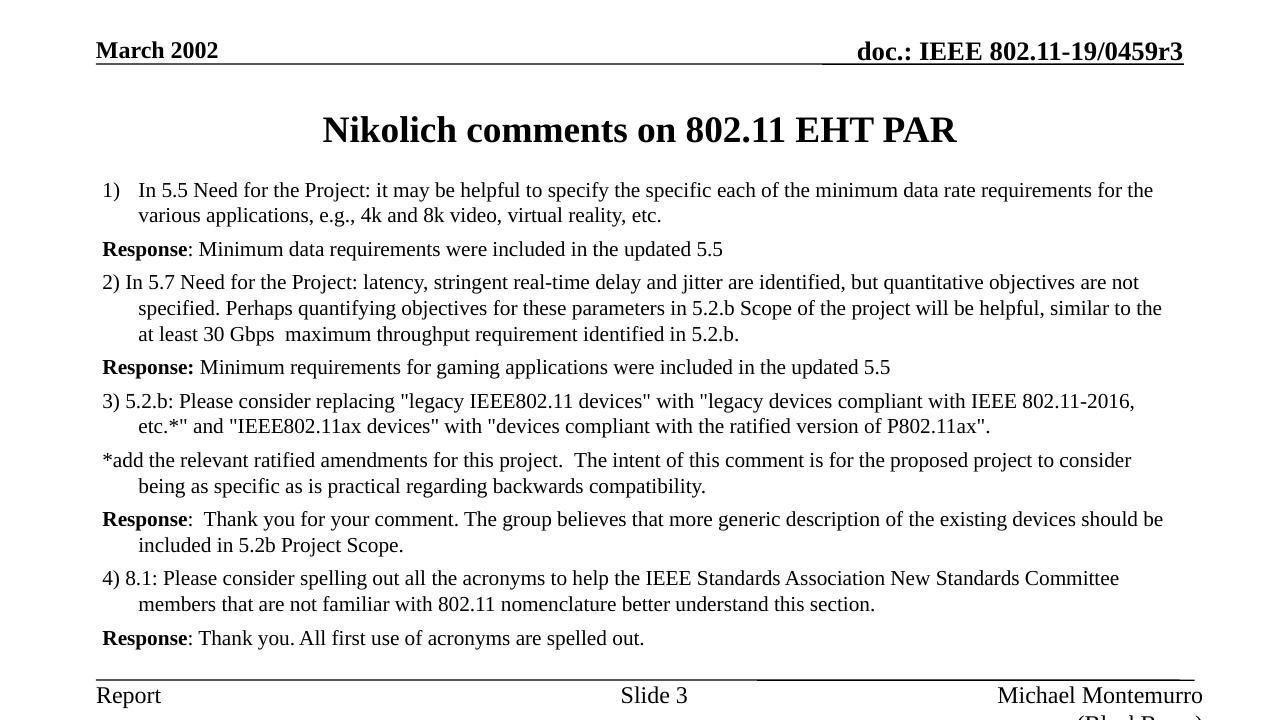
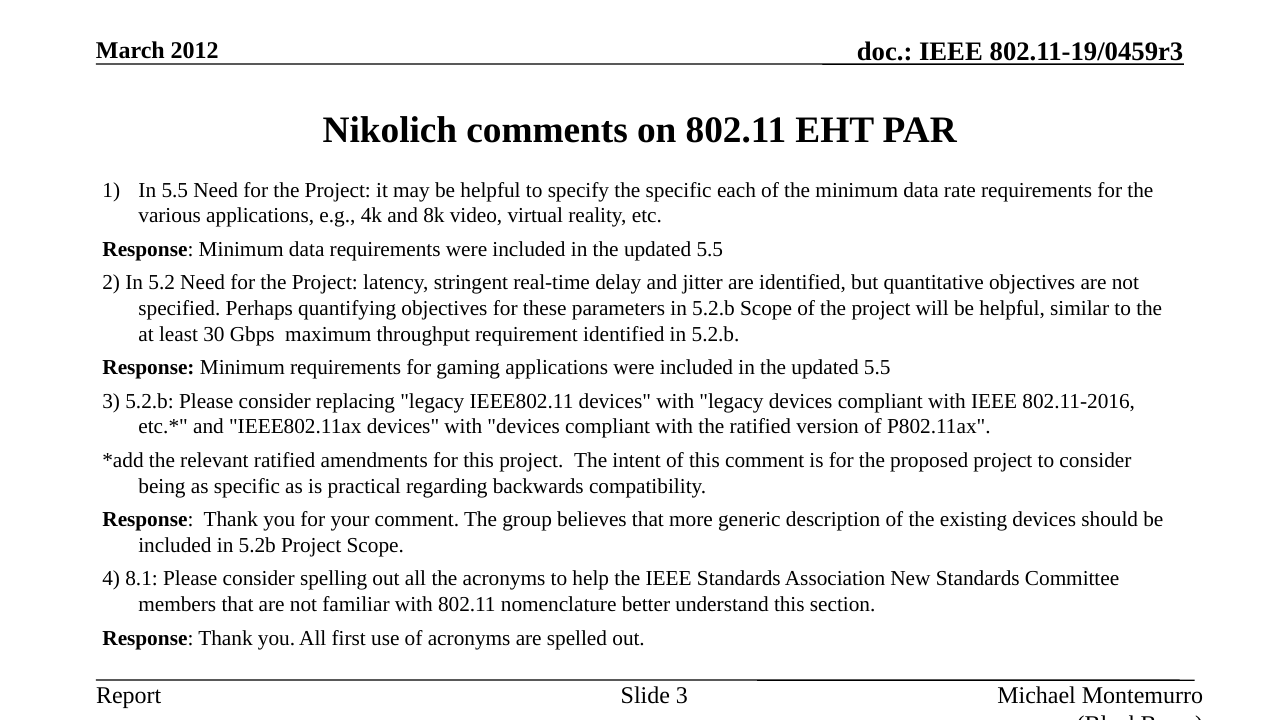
2002: 2002 -> 2012 (195, 51)
5.7: 5.7 -> 5.2 (162, 283)
